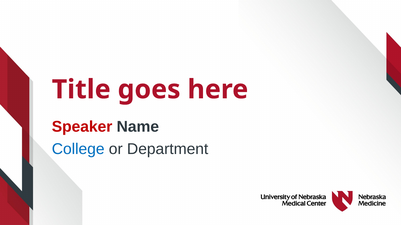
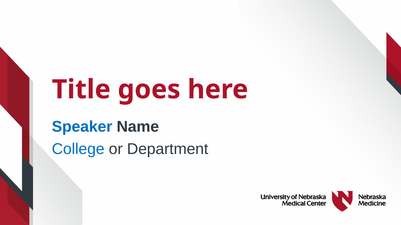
Speaker colour: red -> blue (82, 127)
